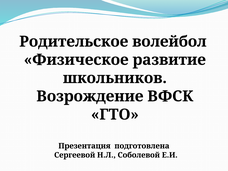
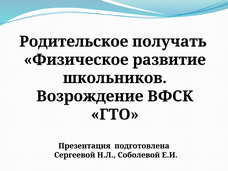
волейбол: волейбол -> получать (169, 42)
